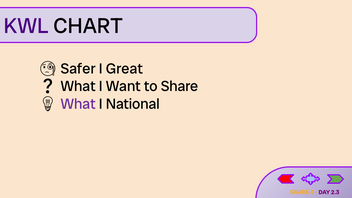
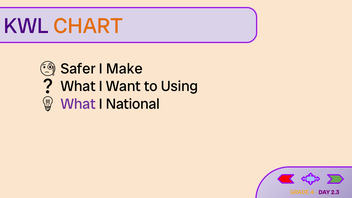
CHART colour: black -> orange (88, 26)
Great: Great -> Make (124, 69)
Share: Share -> Using (179, 86)
